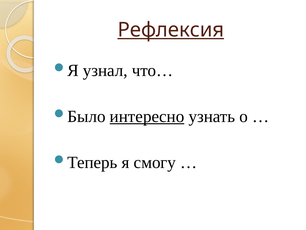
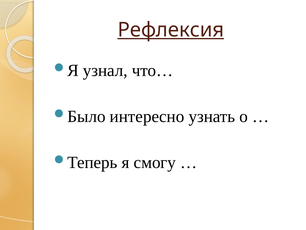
интересно underline: present -> none (147, 116)
